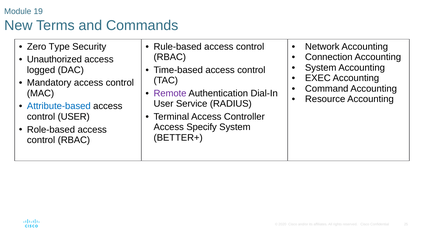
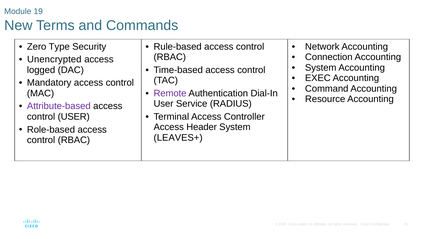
Unauthorized: Unauthorized -> Unencrypted (54, 59)
Attribute-based colour: blue -> purple (59, 106)
Specify: Specify -> Header (202, 127)
BETTER+: BETTER+ -> LEAVES+ (178, 137)
